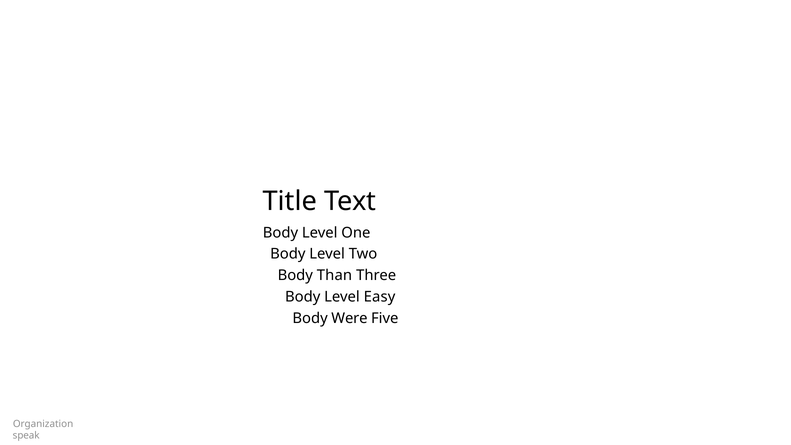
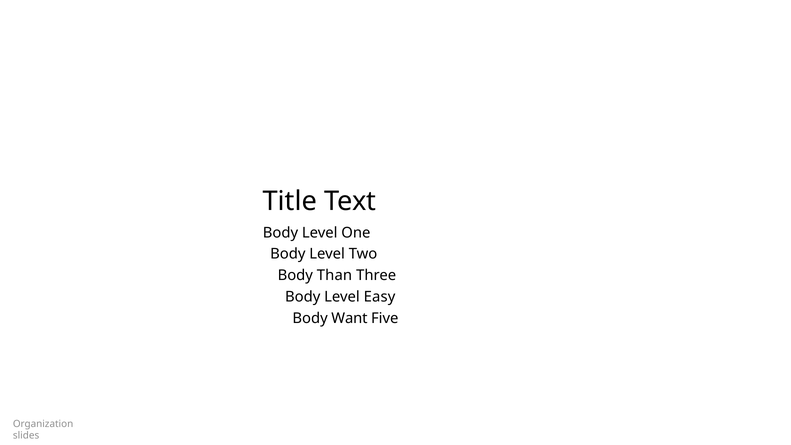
Were: Were -> Want (349, 318)
speak: speak -> slides (26, 436)
